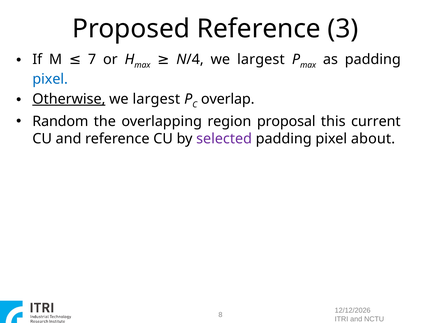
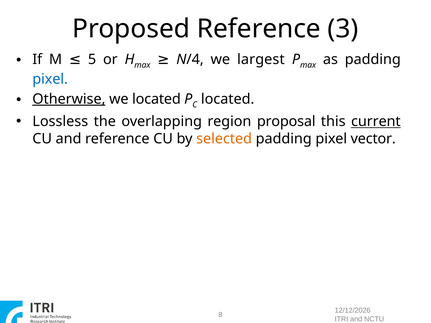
7: 7 -> 5 (92, 59)
largest: largest -> located (156, 99)
overlap: overlap -> located (228, 99)
Random: Random -> Lossless (60, 122)
current underline: none -> present (376, 122)
selected colour: purple -> orange (224, 139)
about: about -> vector (373, 139)
